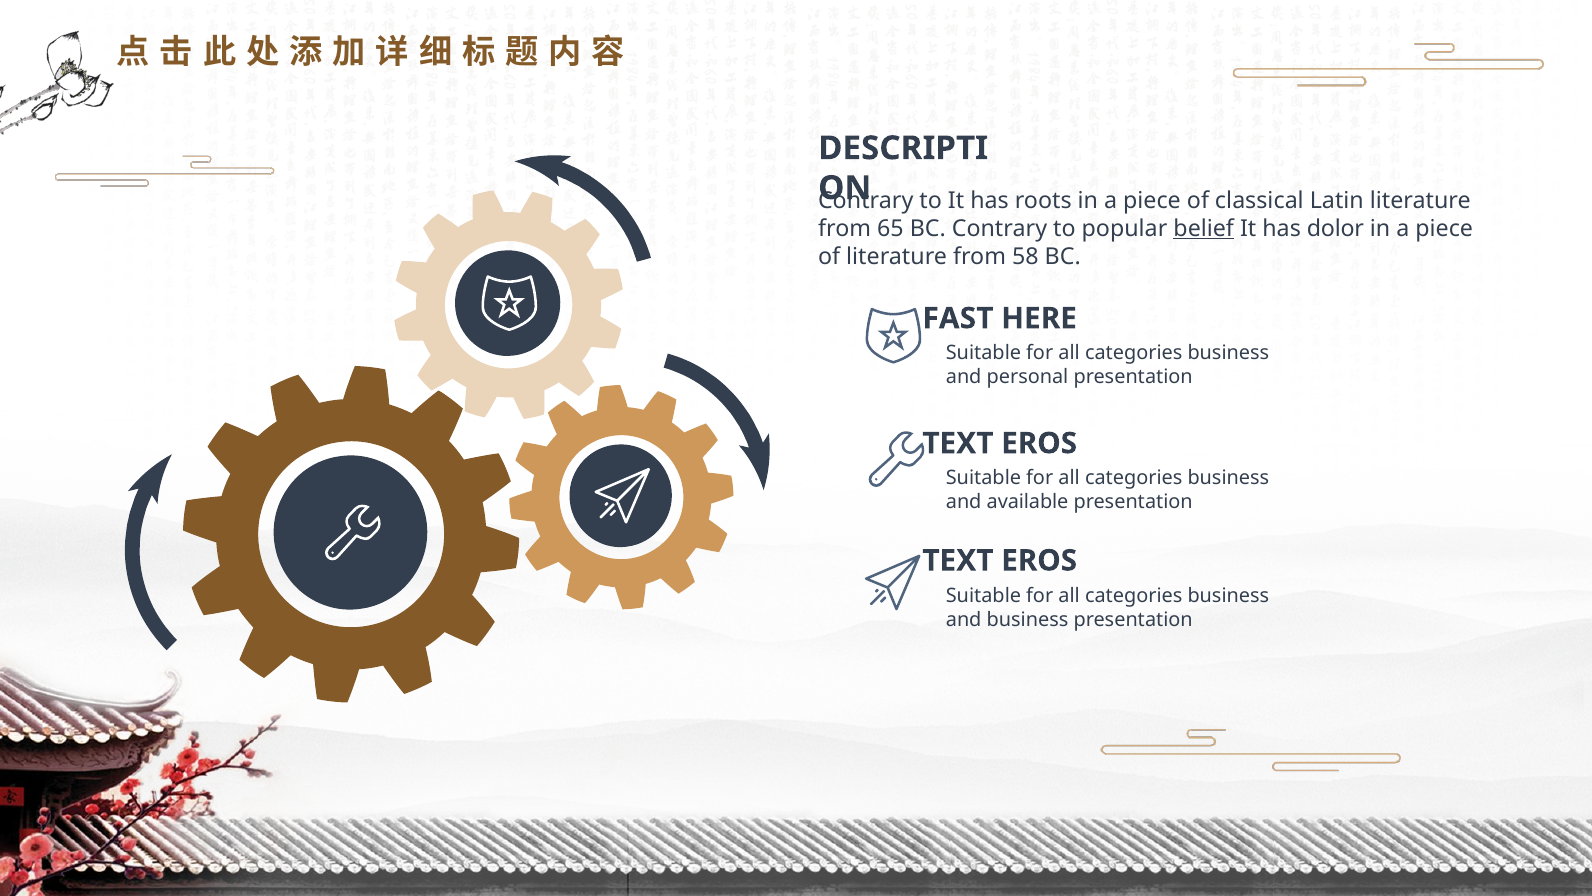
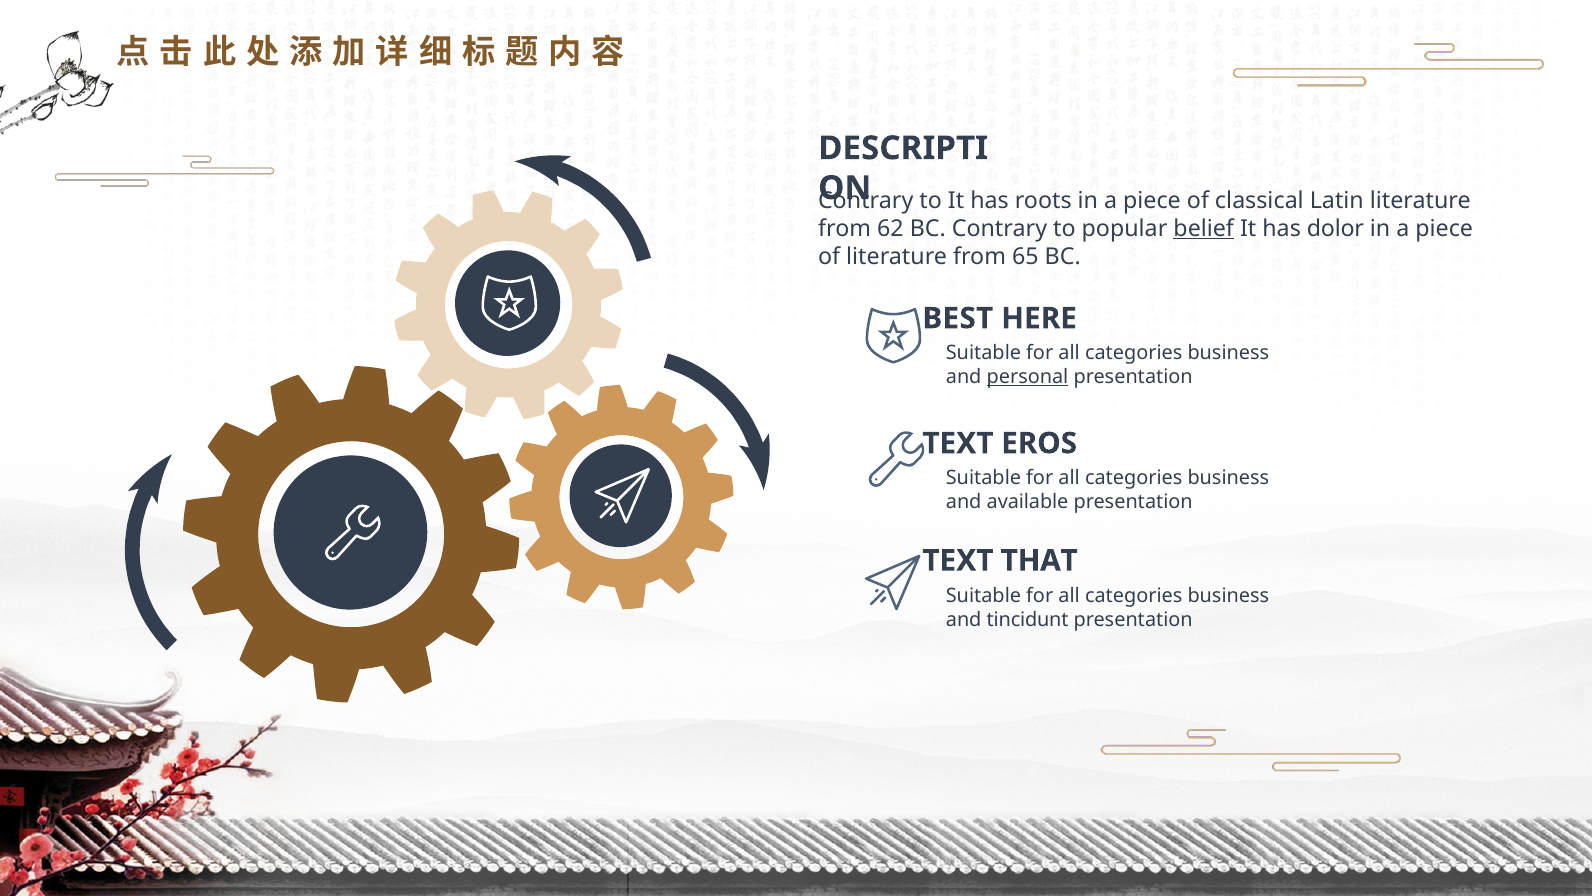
65: 65 -> 62 (890, 228)
58: 58 -> 65 (1025, 256)
FAST: FAST -> BEST (958, 318)
personal underline: none -> present (1028, 377)
EROS: EROS -> THAT (1039, 560)
and business: business -> tincidunt (1028, 619)
